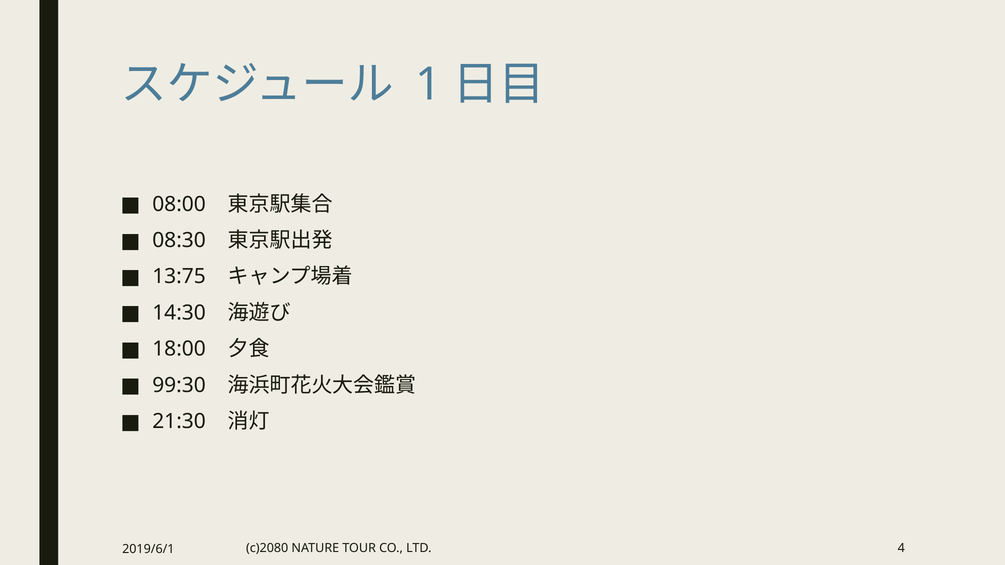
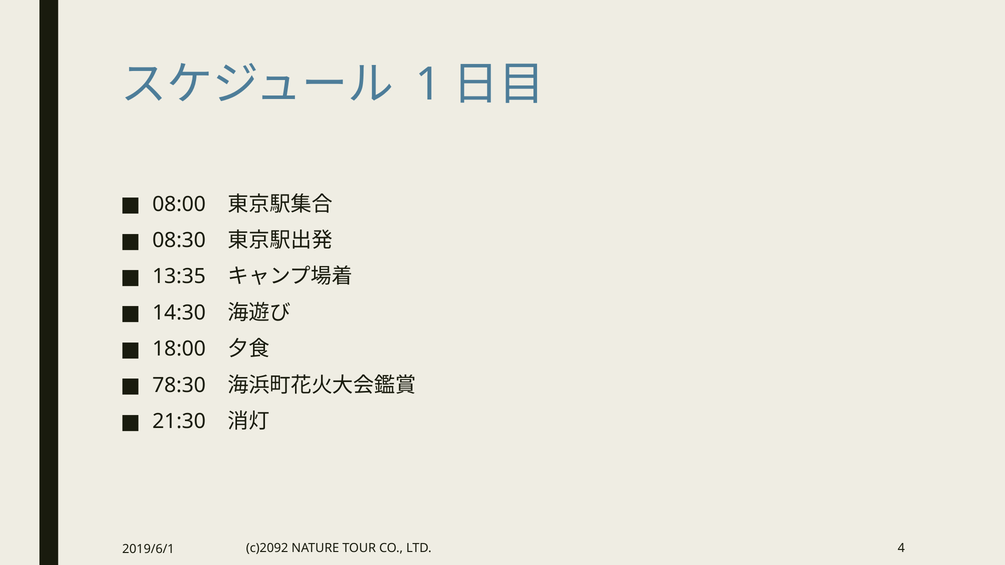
13:75: 13:75 -> 13:35 (179, 277)
99:30: 99:30 -> 78:30 (179, 385)
c)2080: c)2080 -> c)2092 (267, 548)
